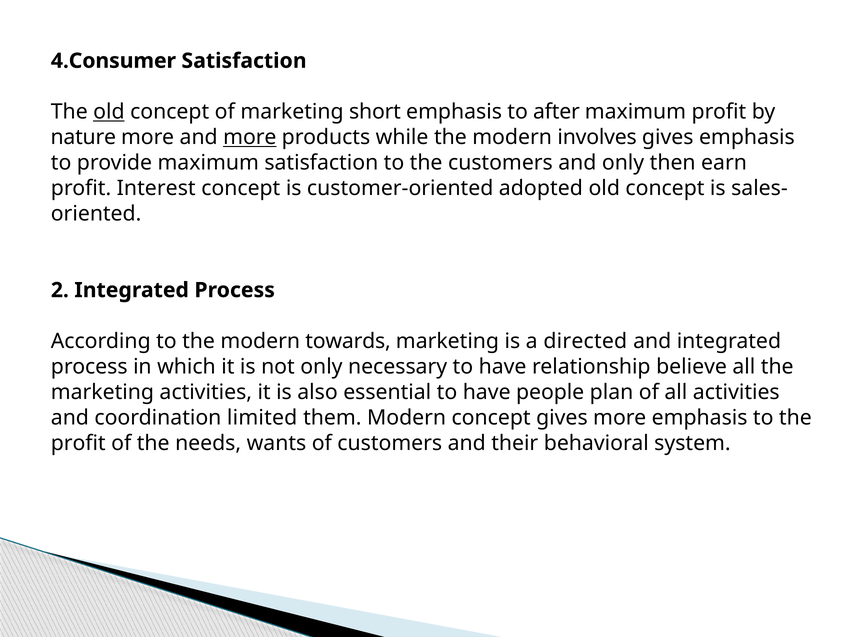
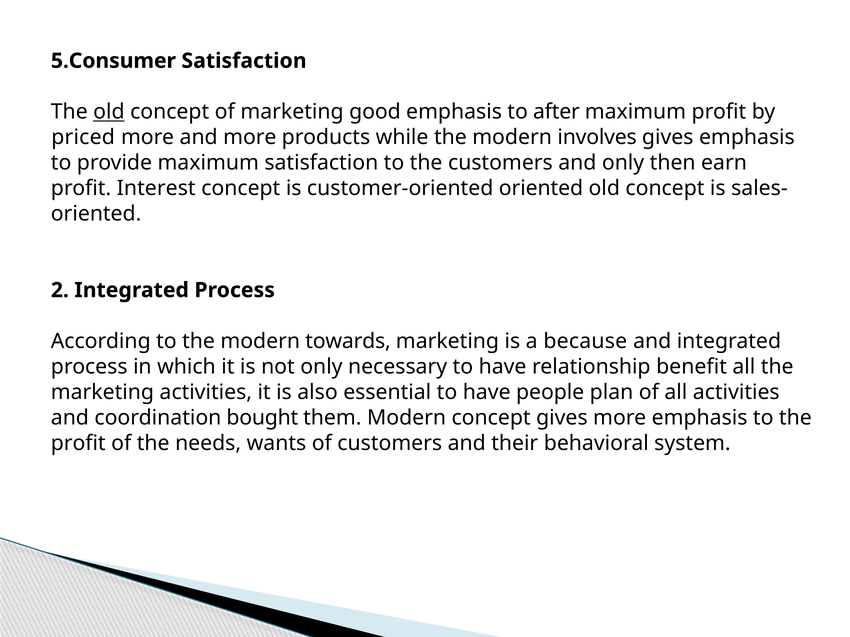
4.Consumer: 4.Consumer -> 5.Consumer (113, 61)
short: short -> good (375, 112)
nature: nature -> priced (83, 137)
more underline: present -> none (250, 137)
customer-oriented adopted: adopted -> oriented (541, 188)
directed: directed -> because (585, 341)
believe: believe -> benefit (692, 367)
limited: limited -> bought (262, 418)
